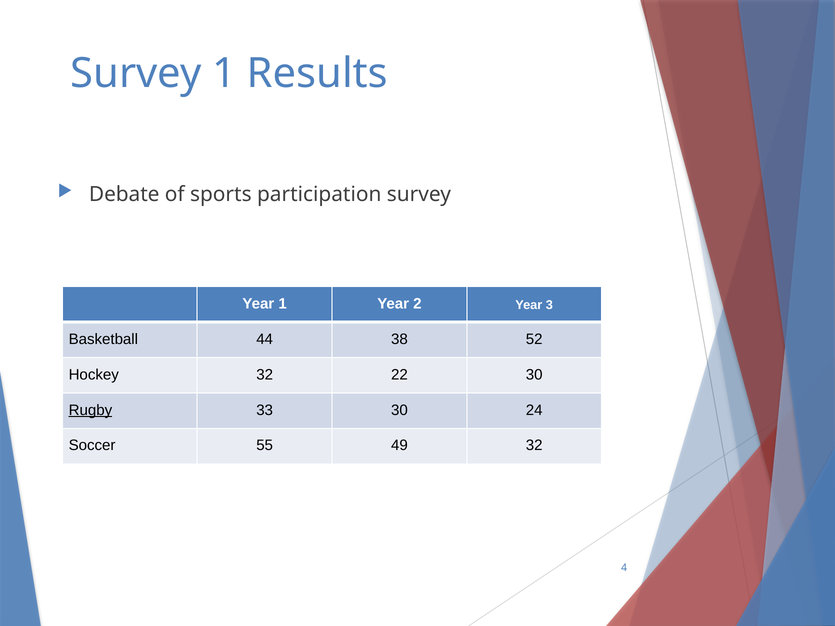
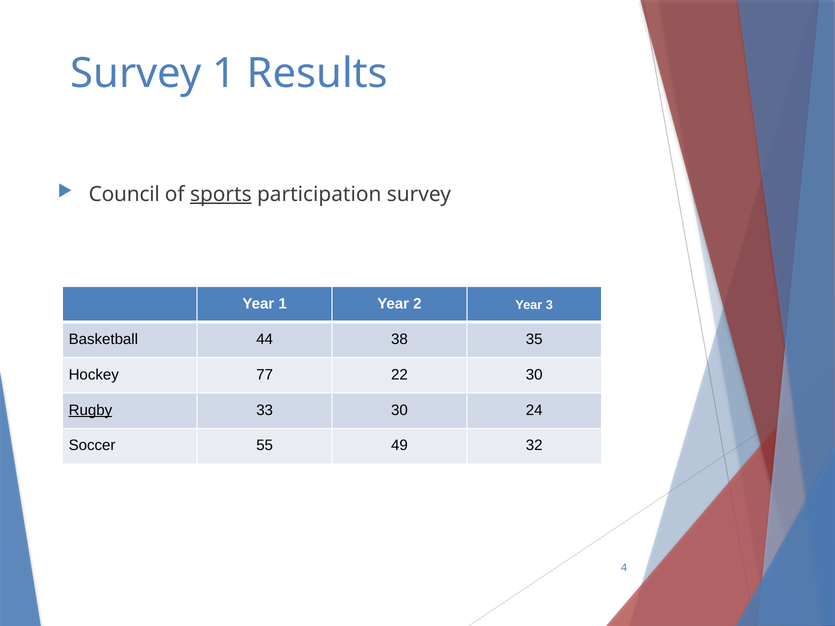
Debate: Debate -> Council (124, 194)
sports underline: none -> present (221, 194)
52: 52 -> 35 (534, 339)
Hockey 32: 32 -> 77 (265, 375)
